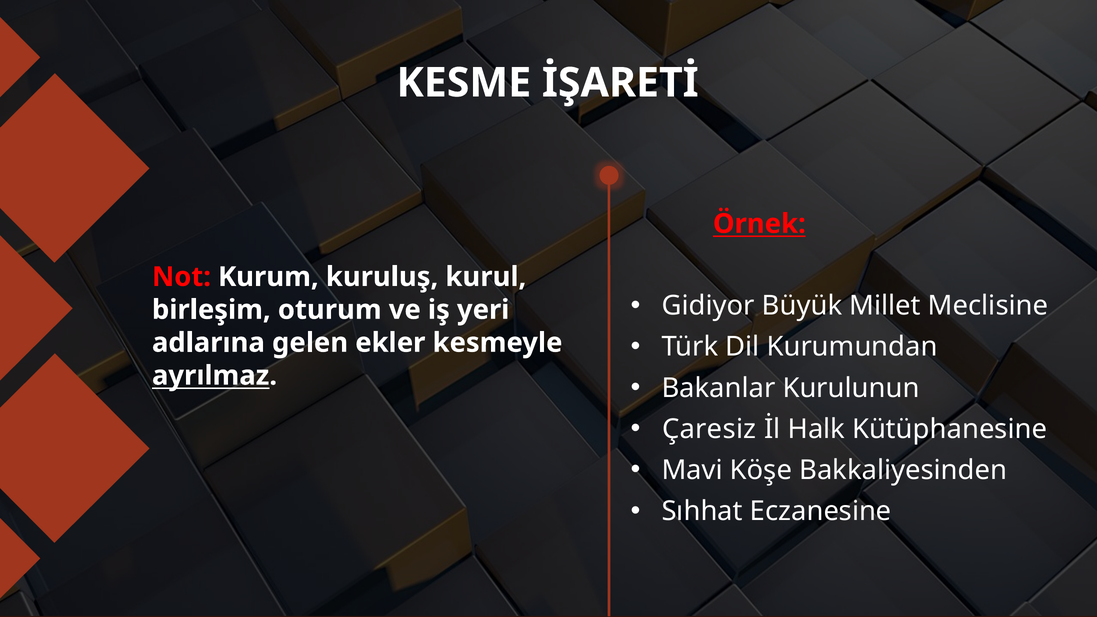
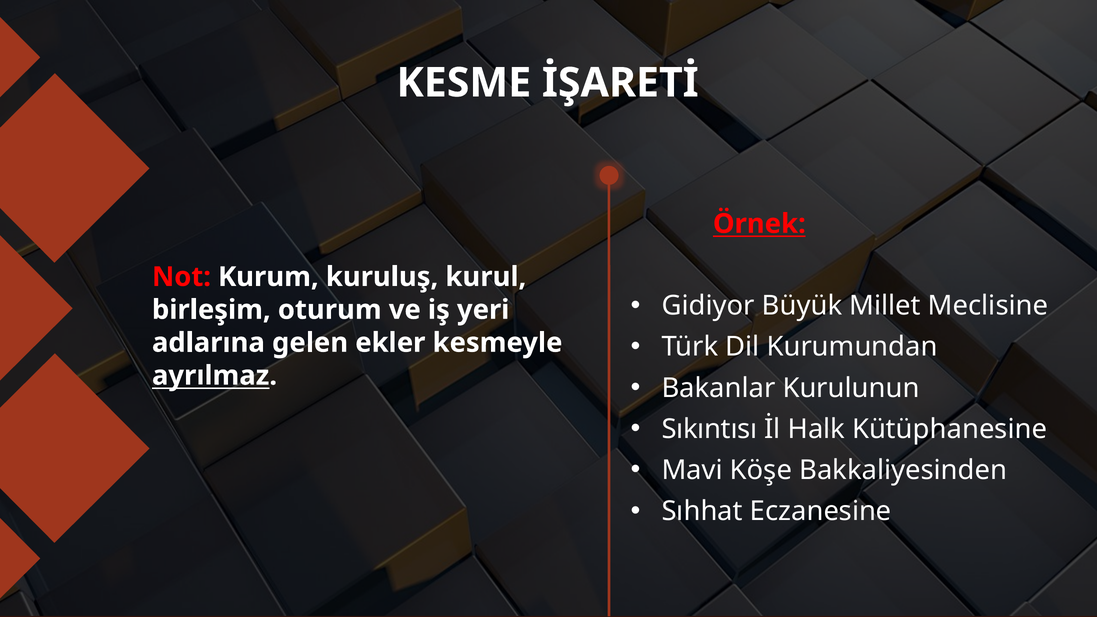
Çaresiz: Çaresiz -> Sıkıntısı (709, 429)
